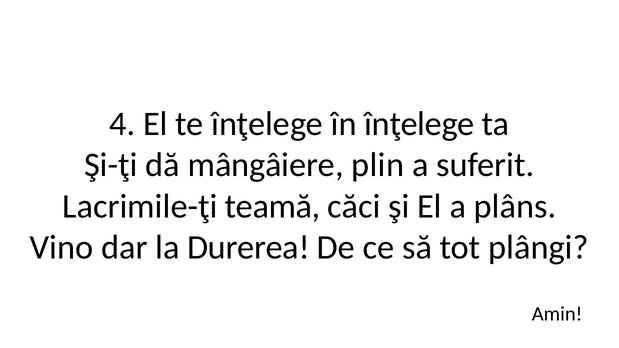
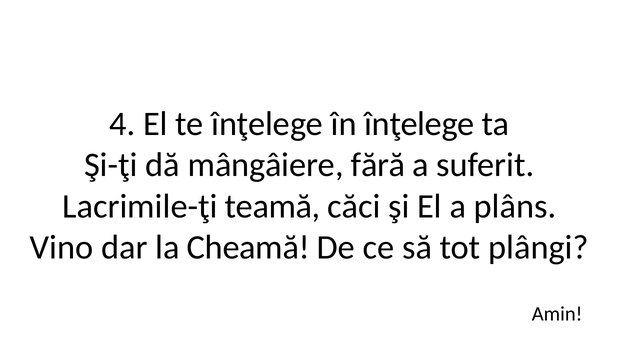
plin: plin -> fără (378, 165)
Durerea: Durerea -> Cheamă (248, 248)
